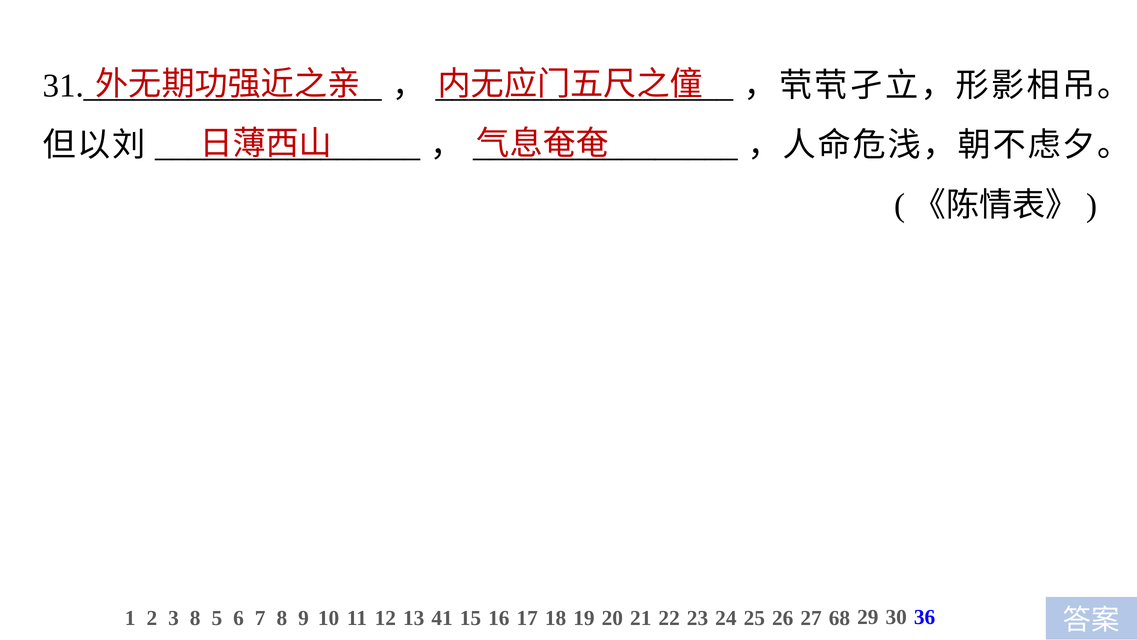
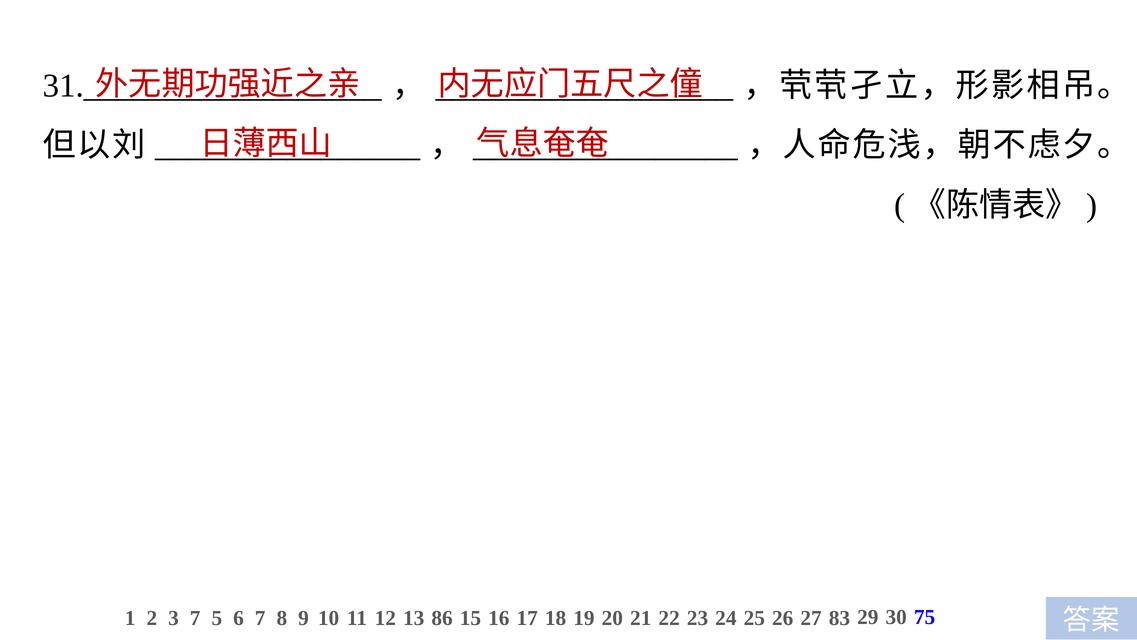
3 8: 8 -> 7 (195, 618)
41: 41 -> 86 (442, 618)
68: 68 -> 83 (839, 618)
36: 36 -> 75 (925, 617)
